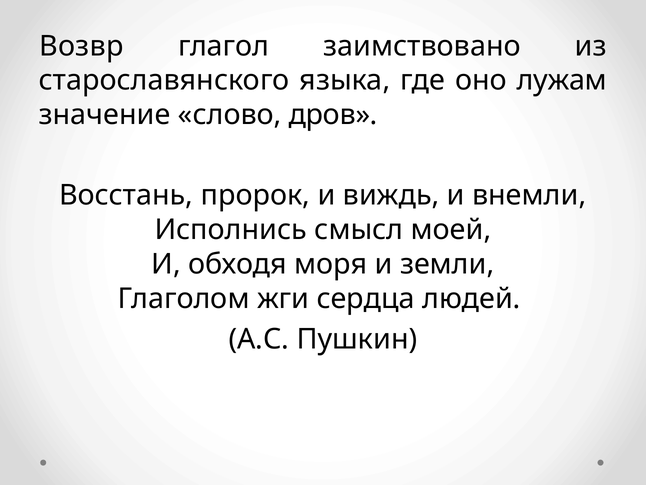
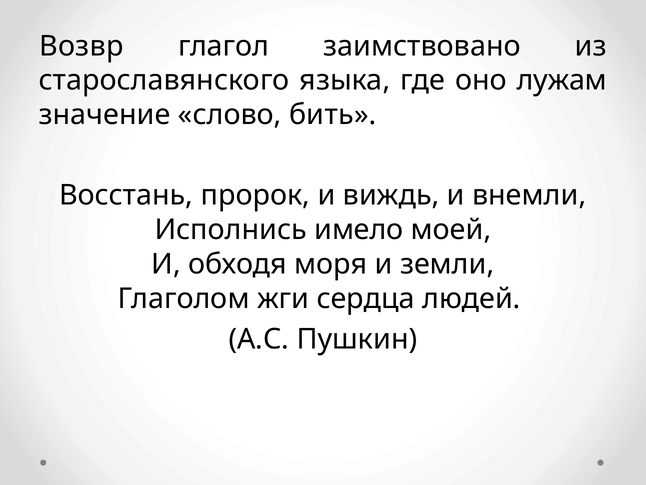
дров: дров -> бить (333, 115)
смысл: смысл -> имело (359, 230)
